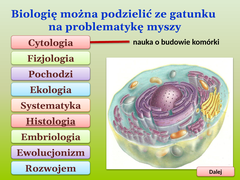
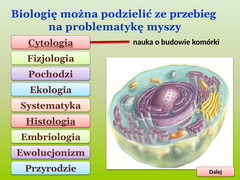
gatunku: gatunku -> przebieg (193, 14)
Cytologia underline: none -> present (51, 43)
Rozwojem: Rozwojem -> Przyrodzie (51, 168)
